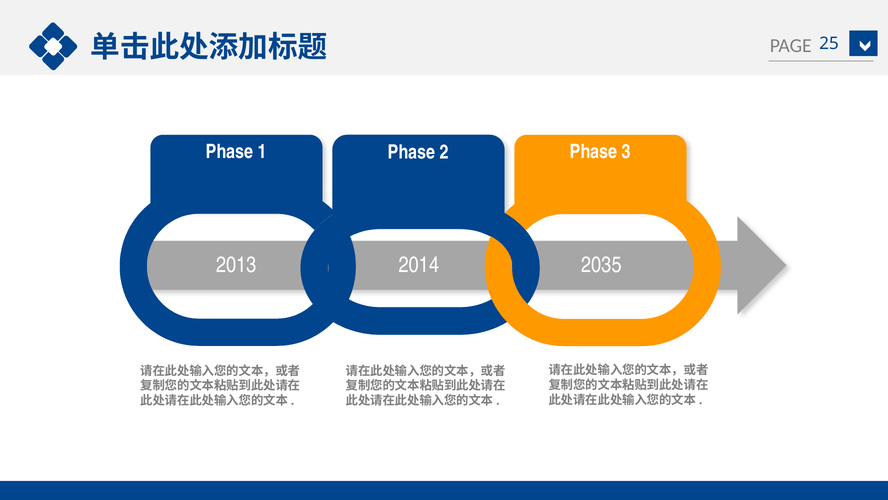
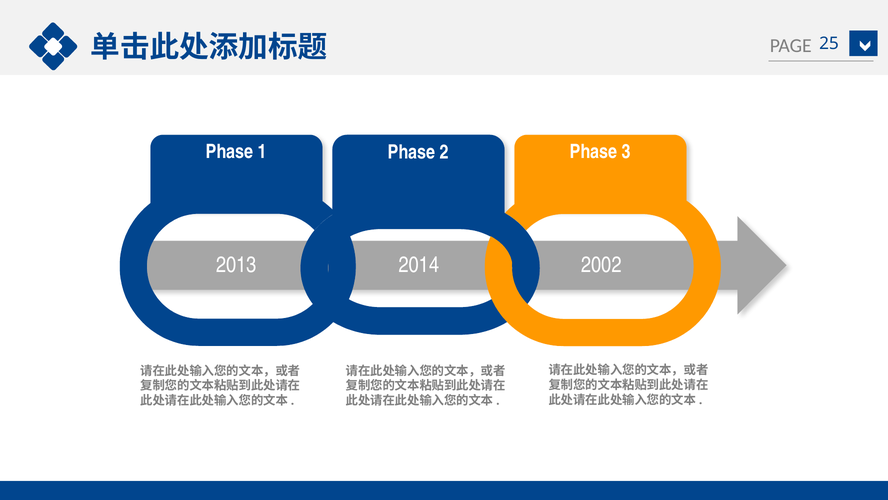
2035: 2035 -> 2002 (601, 265)
